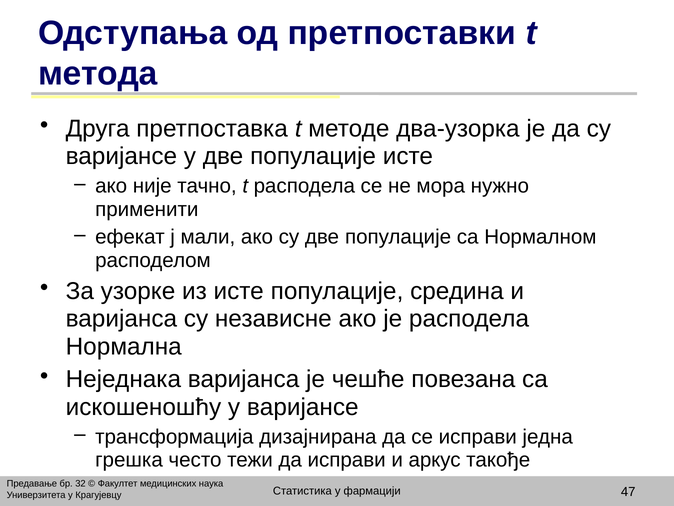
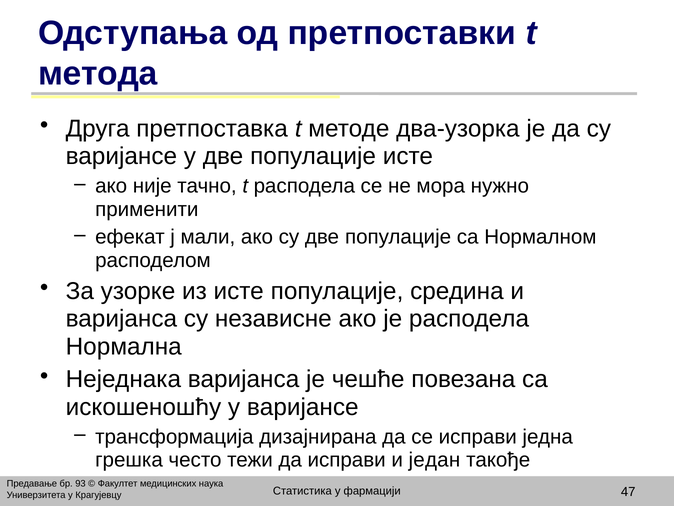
аркус: аркус -> један (434, 460)
32: 32 -> 93 (80, 483)
